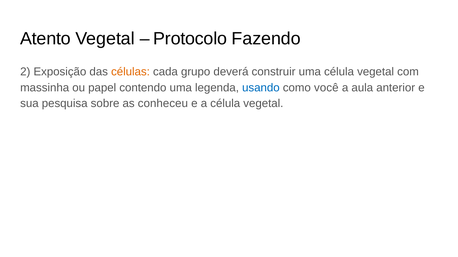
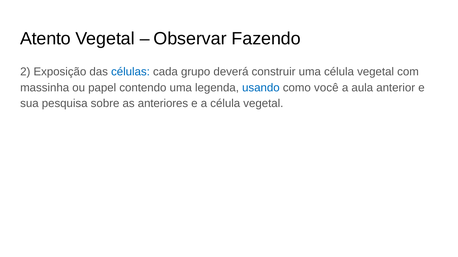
Protocolo: Protocolo -> Observar (190, 39)
células colour: orange -> blue (130, 72)
conheceu: conheceu -> anteriores (163, 104)
